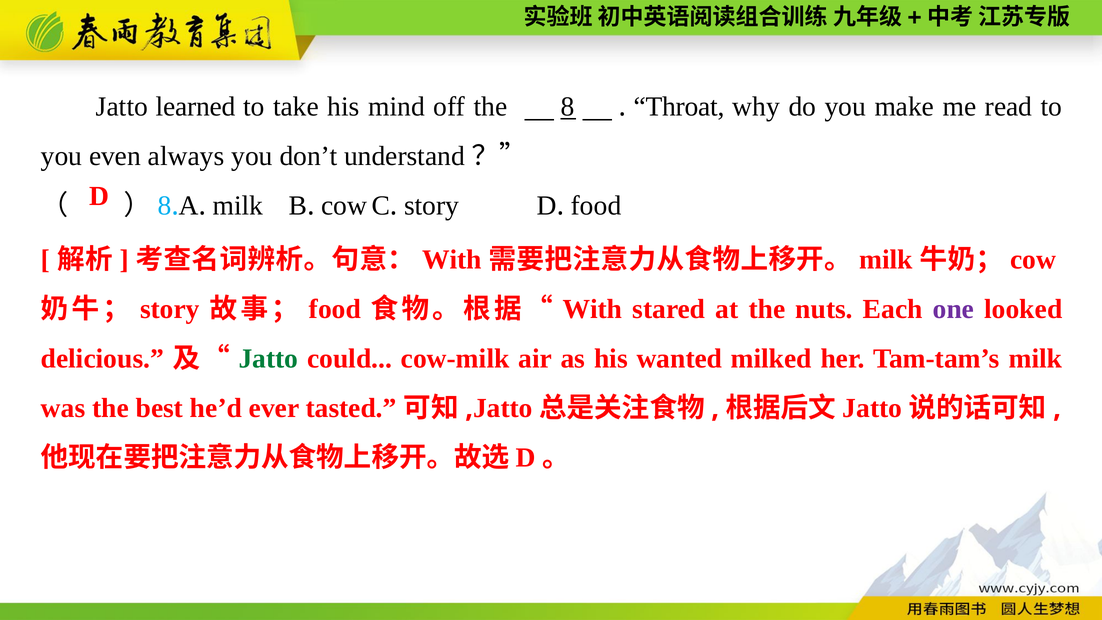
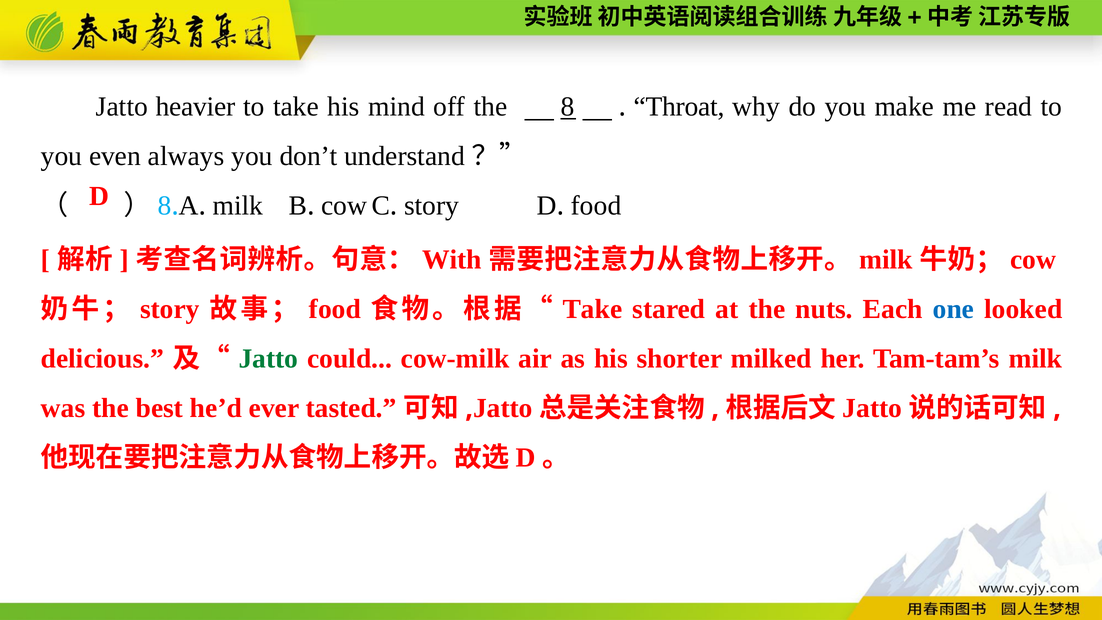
learned: learned -> heavier (196, 107)
With: With -> Take (592, 309)
one colour: purple -> blue (953, 309)
wanted: wanted -> shorter (679, 359)
